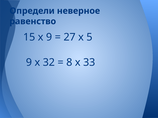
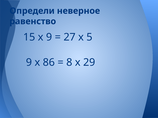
32: 32 -> 86 (49, 63)
33: 33 -> 29 (89, 63)
